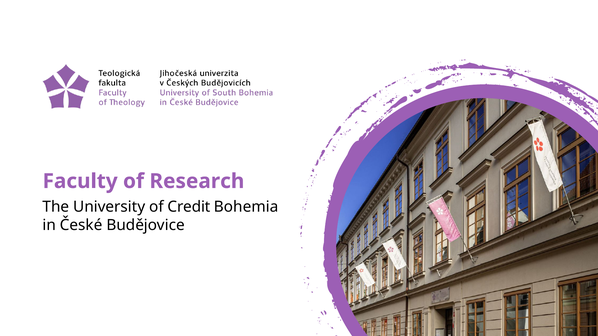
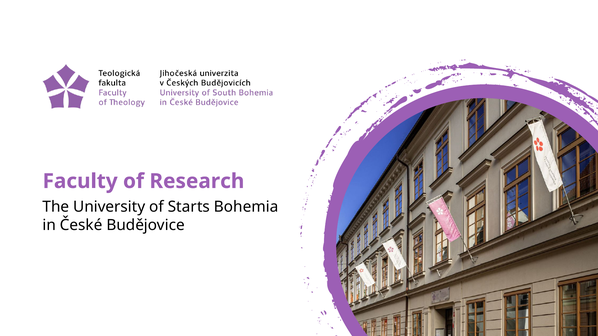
Credit: Credit -> Starts (189, 207)
